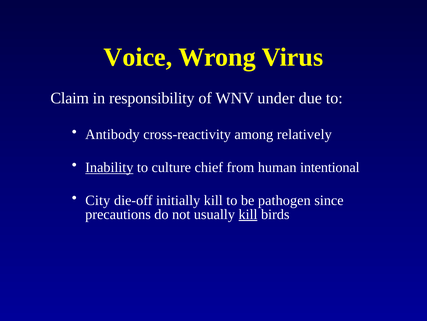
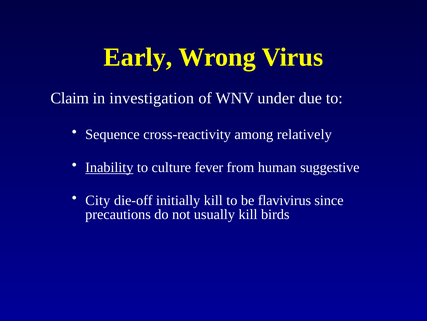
Voice: Voice -> Early (138, 57)
responsibility: responsibility -> investigation (152, 98)
Antibody: Antibody -> Sequence (112, 134)
chief: chief -> fever (209, 167)
intentional: intentional -> suggestive (330, 167)
pathogen: pathogen -> flavivirus (284, 200)
kill underline: present -> none (248, 214)
